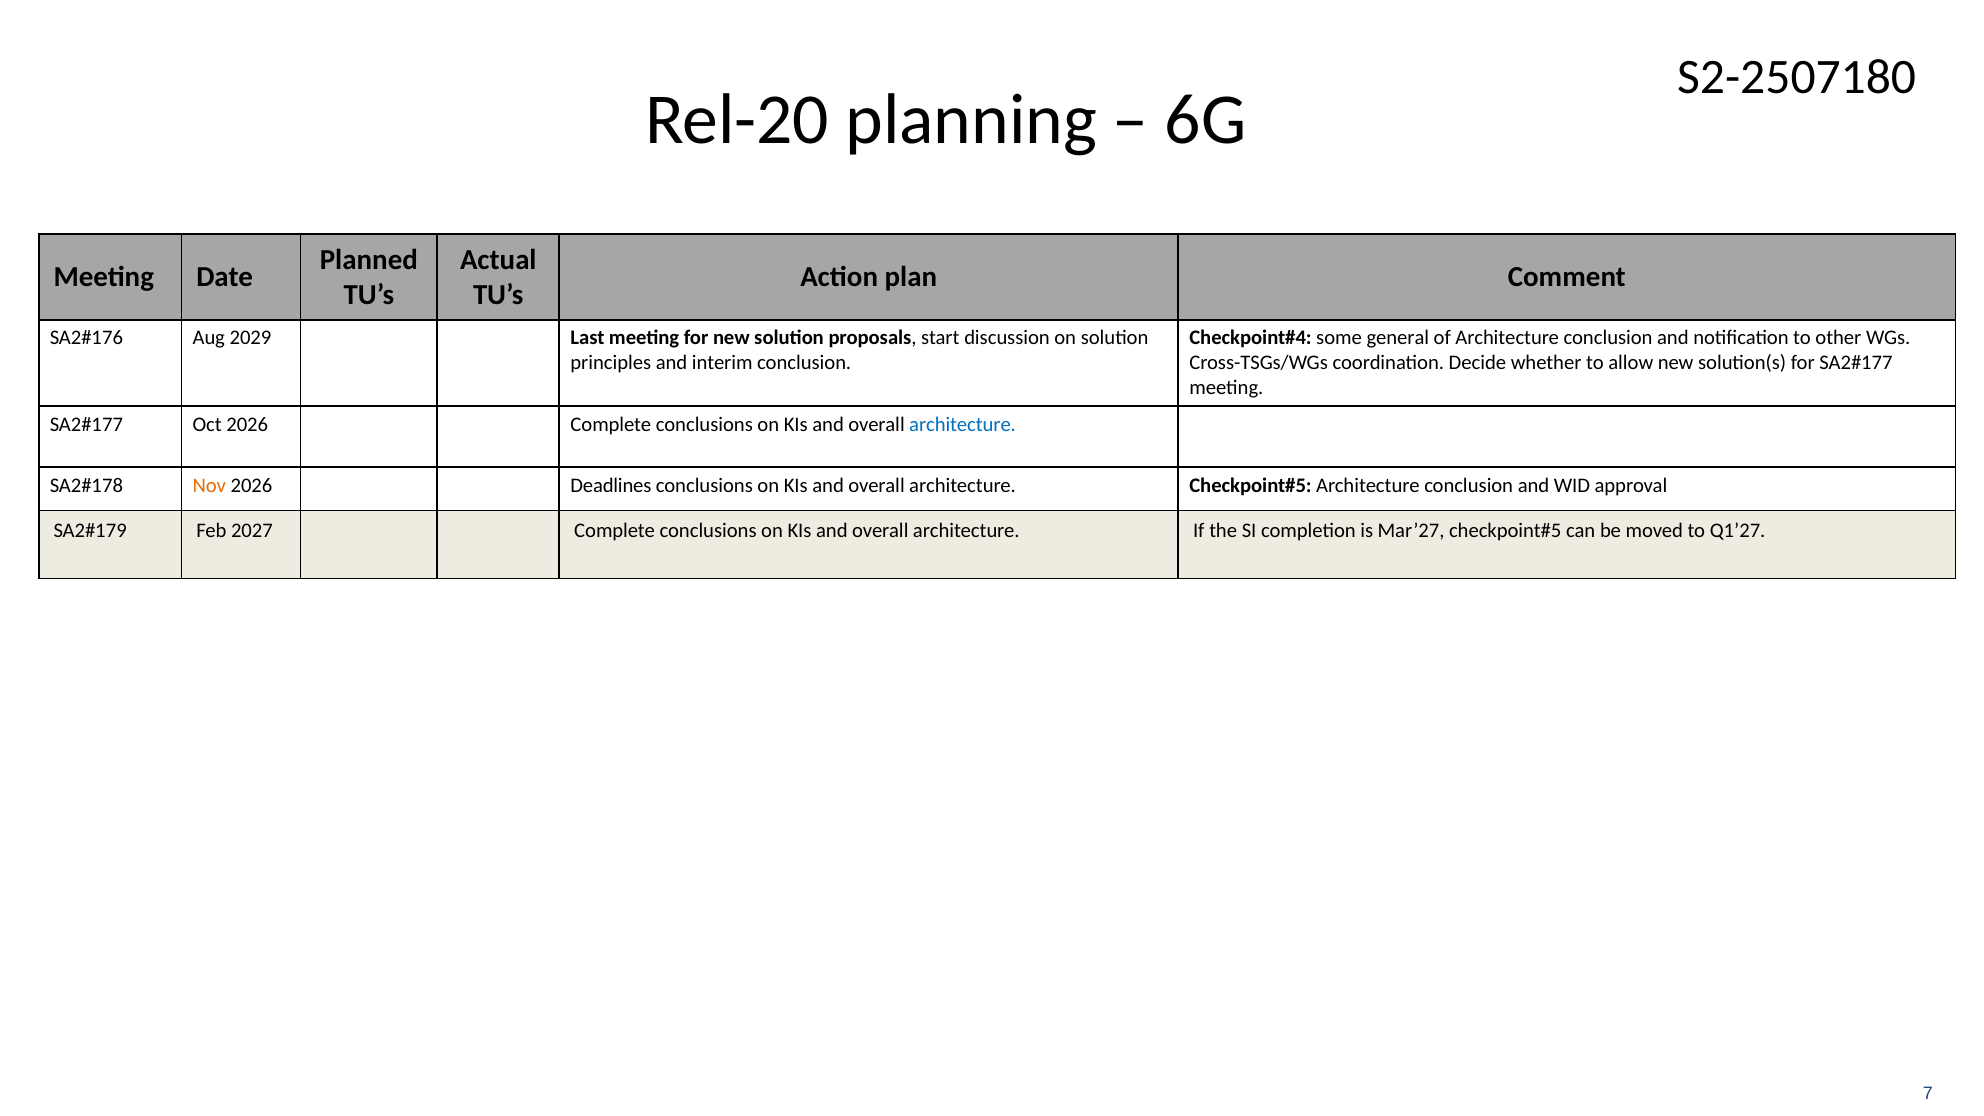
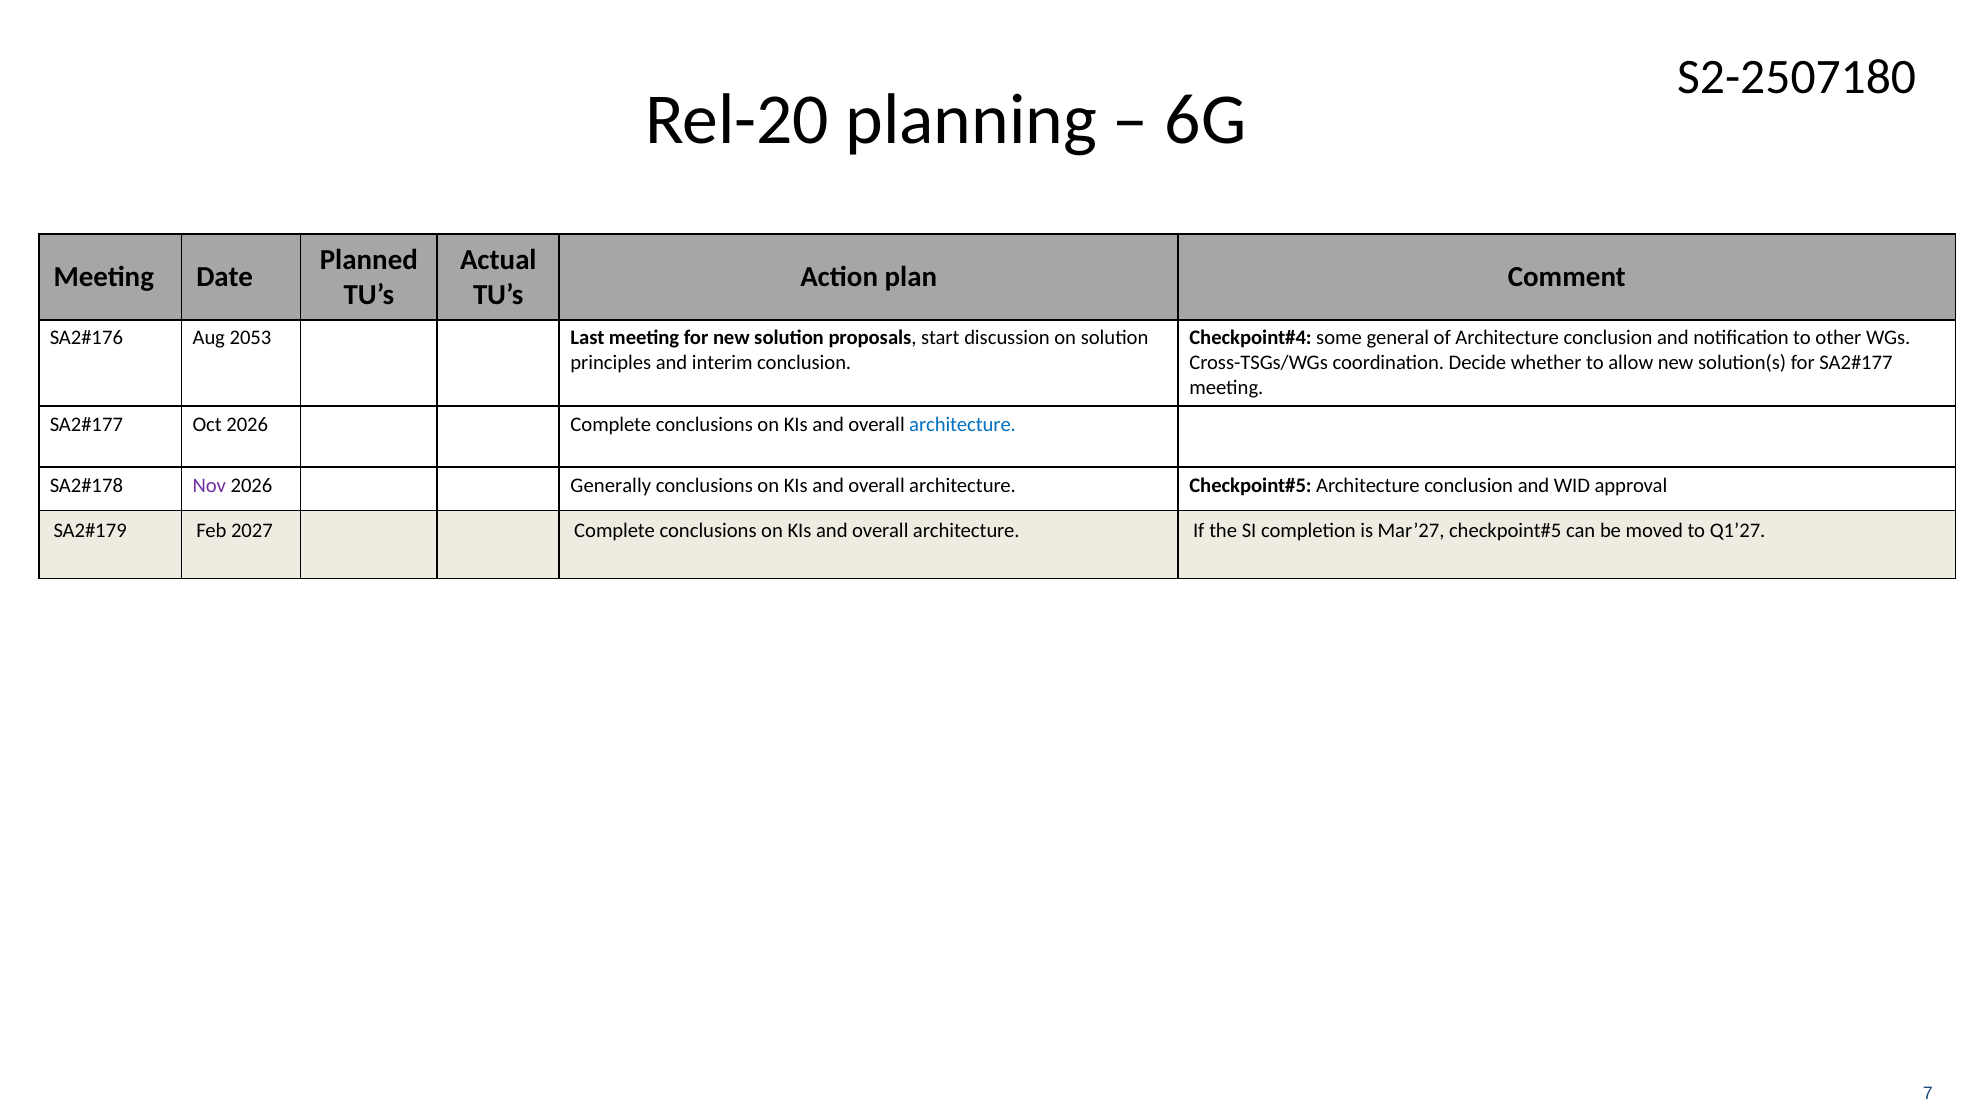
2029: 2029 -> 2053 (250, 338)
Nov colour: orange -> purple (209, 486)
Deadlines: Deadlines -> Generally (611, 486)
